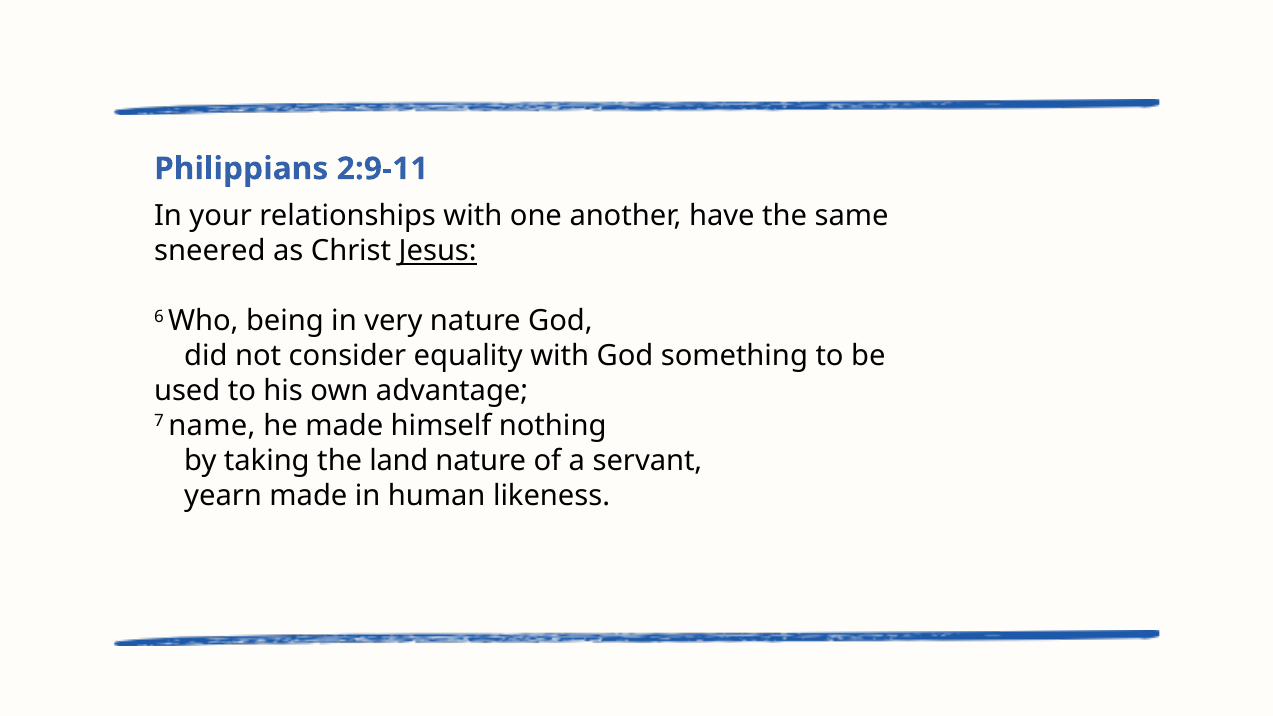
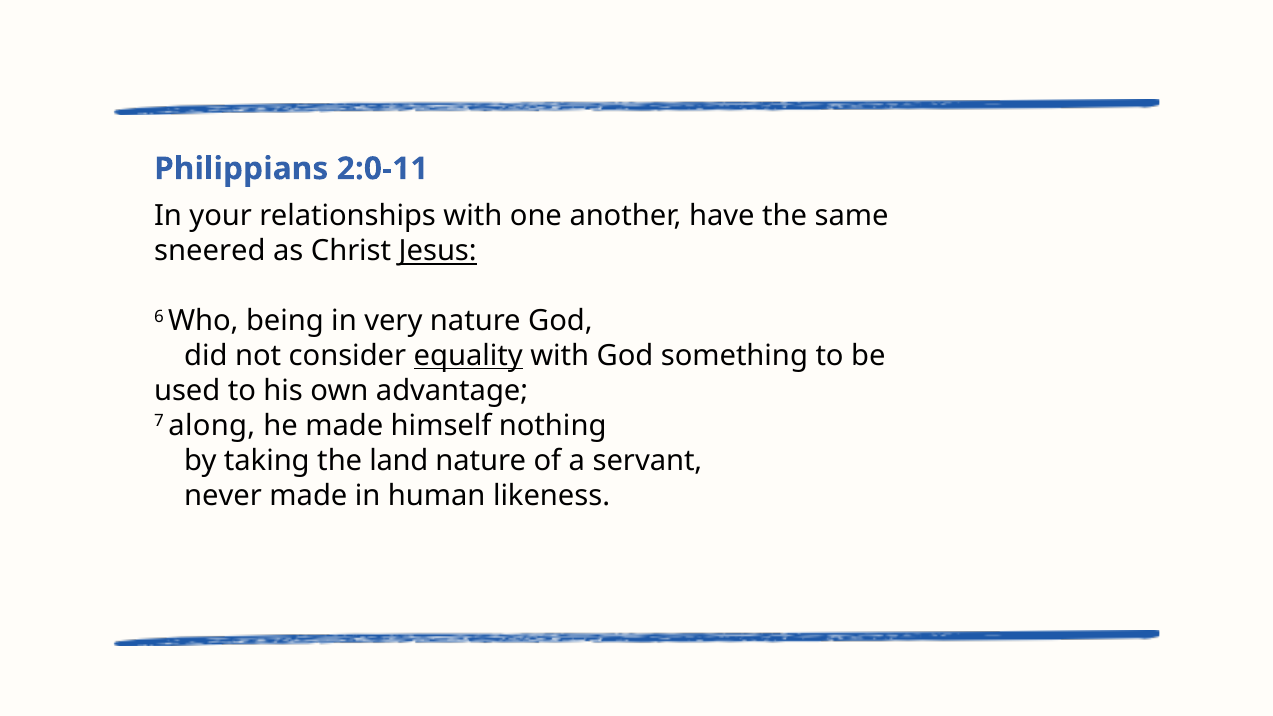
2:9-11: 2:9-11 -> 2:0-11 (383, 169)
equality underline: none -> present (468, 356)
name: name -> along (212, 426)
yearn: yearn -> never (223, 496)
